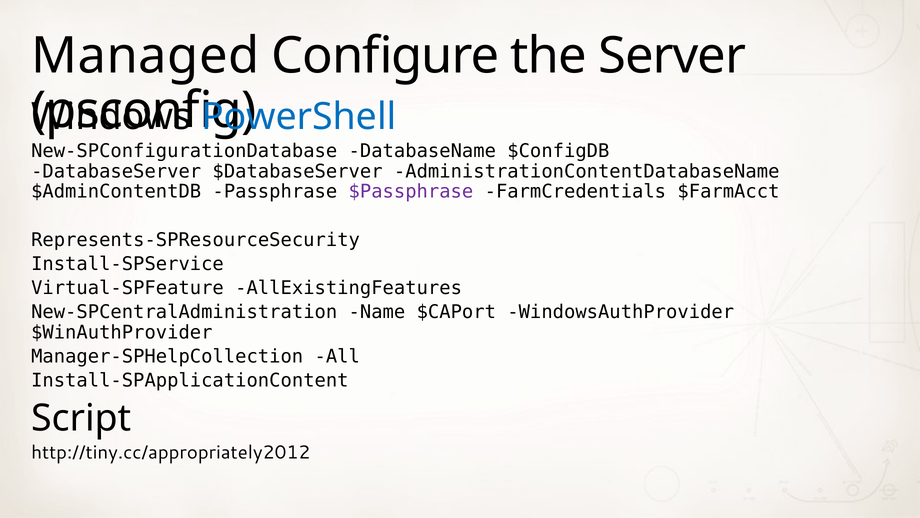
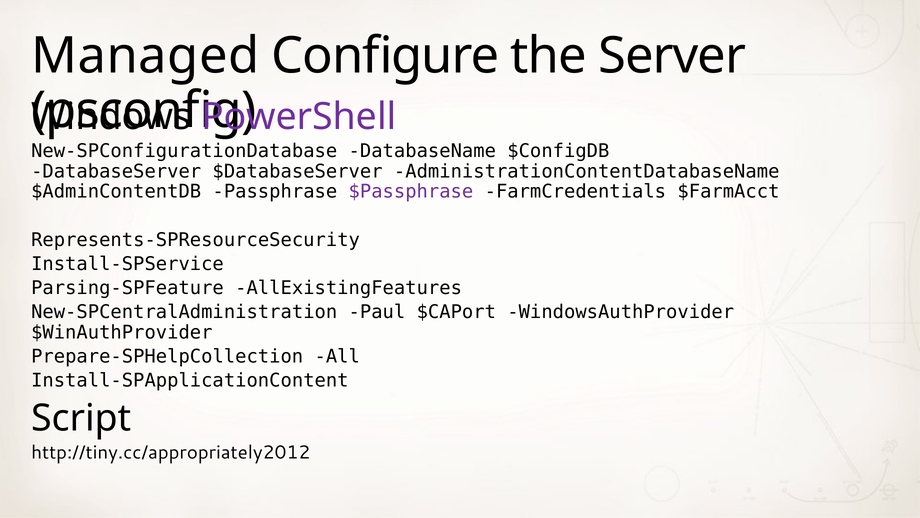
PowerShell colour: blue -> purple (299, 117)
Virtual-SPFeature: Virtual-SPFeature -> Parsing-SPFeature (127, 288)
Name: Name -> Paul (377, 312)
Manager-SPHelpCollection: Manager-SPHelpCollection -> Prepare-SPHelpCollection (167, 356)
